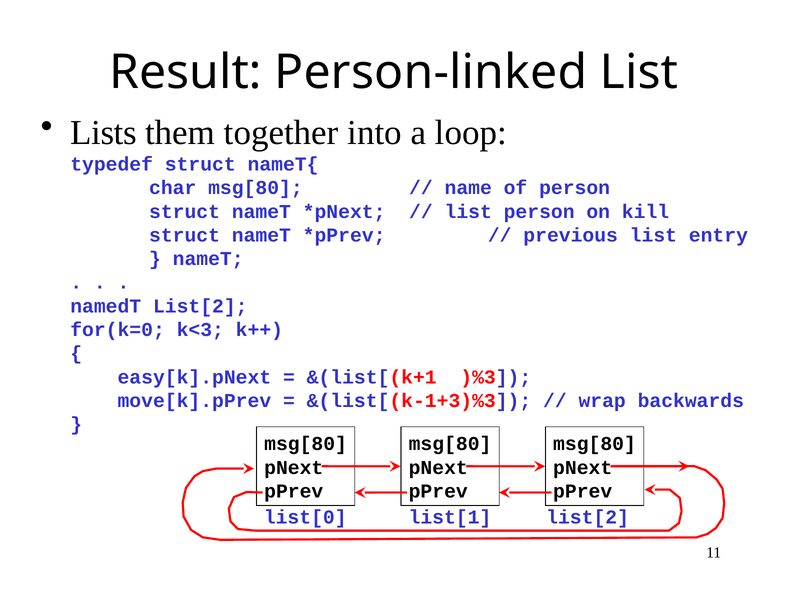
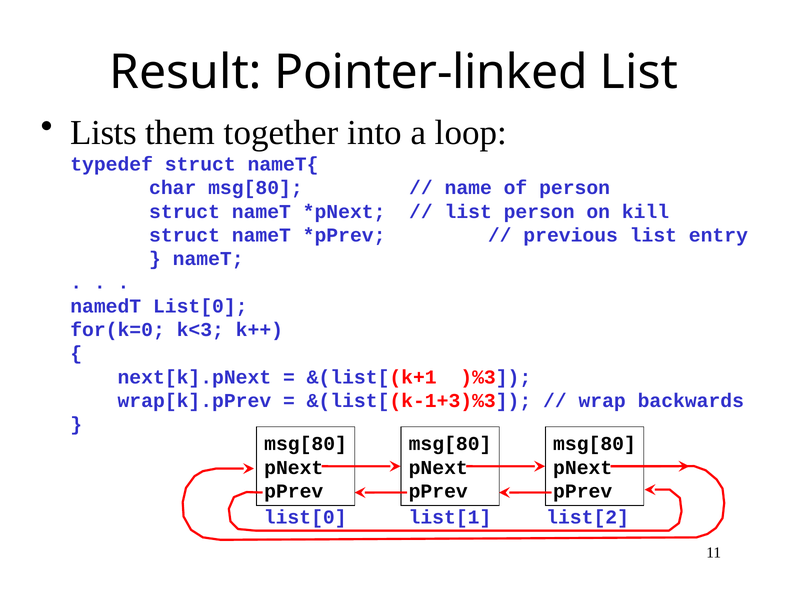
Person-linked: Person-linked -> Pointer-linked (431, 72)
namedT List[2: List[2 -> List[0 (200, 306)
easy[k].pNext: easy[k].pNext -> next[k].pNext (194, 377)
move[k].pPrev: move[k].pPrev -> wrap[k].pPrev (194, 401)
